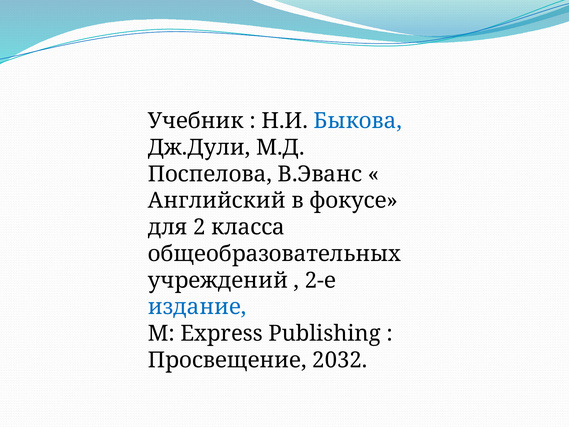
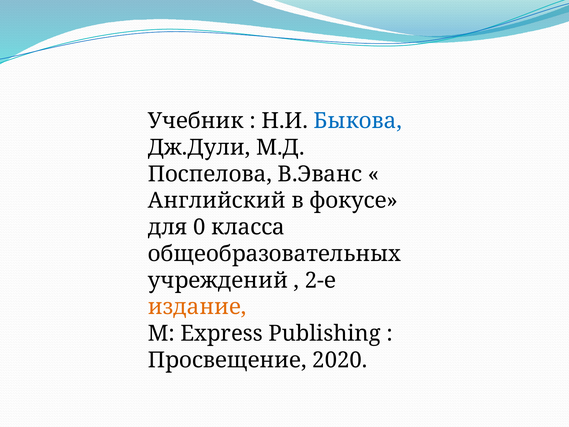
2: 2 -> 0 (199, 227)
издание colour: blue -> orange (197, 307)
2032: 2032 -> 2020 (340, 360)
